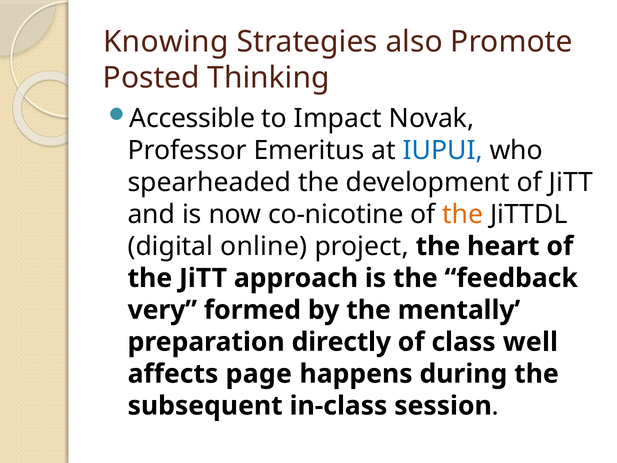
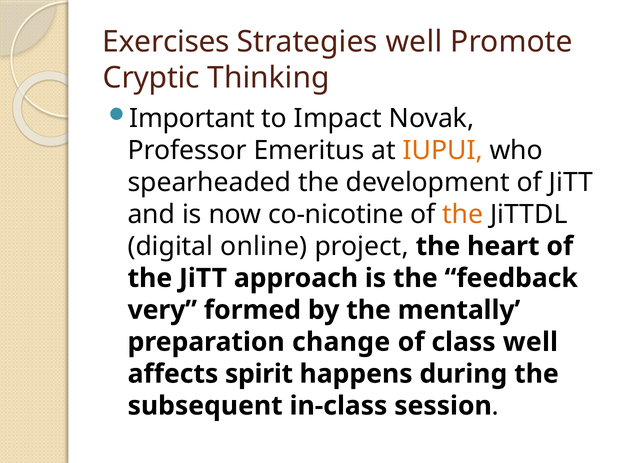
Knowing: Knowing -> Exercises (166, 42)
Strategies also: also -> well (414, 42)
Posted: Posted -> Cryptic (151, 78)
Accessible: Accessible -> Important (192, 119)
IUPUI colour: blue -> orange (443, 150)
directly: directly -> change (341, 342)
page: page -> spirit (259, 374)
